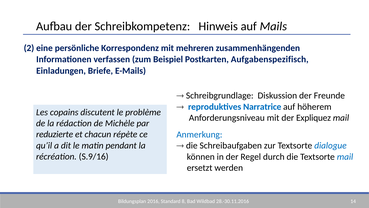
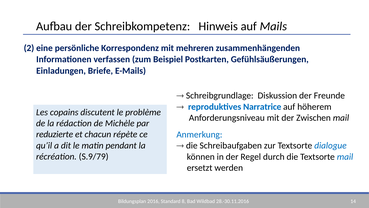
Aufgabenspezifisch: Aufgabenspezifisch -> Gefühlsäußerungen (270, 59)
Expliquez: Expliquez -> Zwischen (313, 118)
S.9/16: S.9/16 -> S.9/79 (94, 156)
